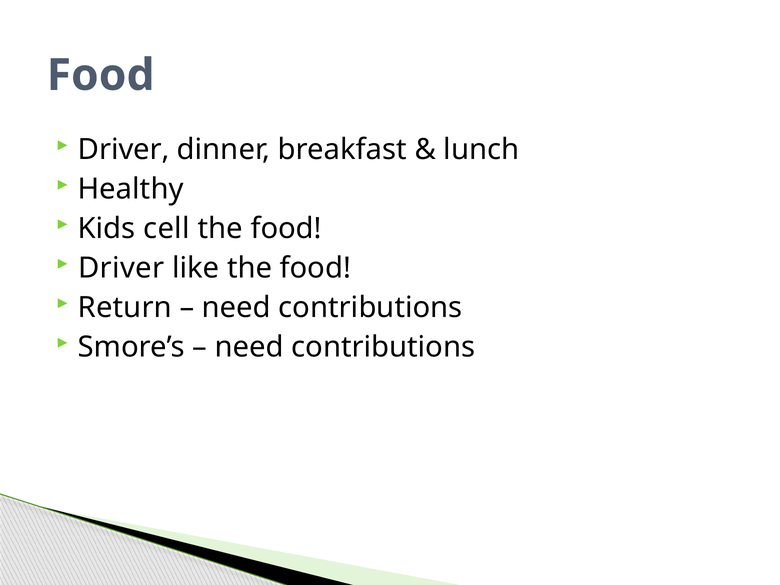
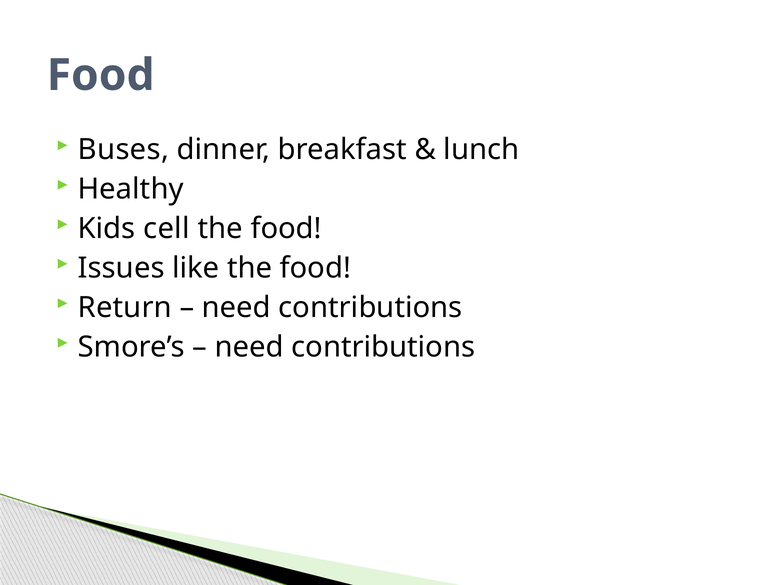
Driver: Driver -> Buses (123, 150)
Driver: Driver -> Issues (121, 268)
